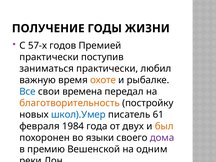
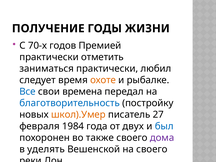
57-х: 57-х -> 70-х (37, 46)
поступив: поступив -> отметить (102, 57)
важную: важную -> следует (38, 80)
благотворительность colour: orange -> blue (70, 103)
школ).Умер colour: blue -> orange (78, 115)
61: 61 -> 27 (158, 115)
был colour: orange -> blue (164, 126)
языки: языки -> также (100, 138)
премию: премию -> уделять (46, 149)
на одним: одним -> своего (152, 149)
